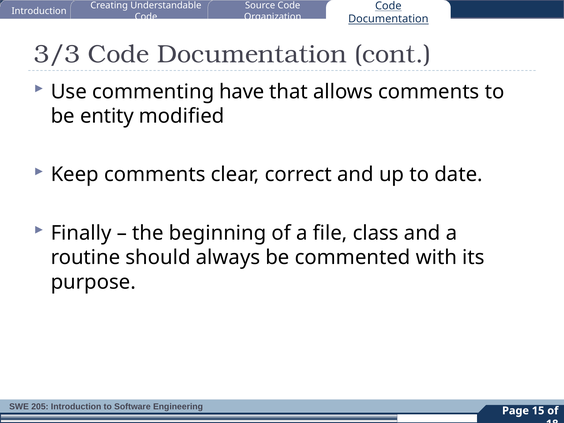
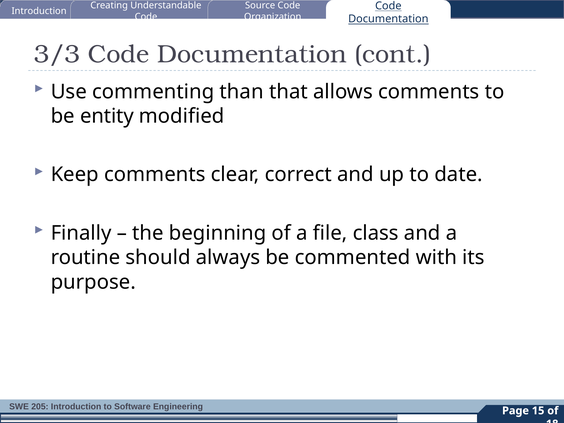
have: have -> than (242, 92)
